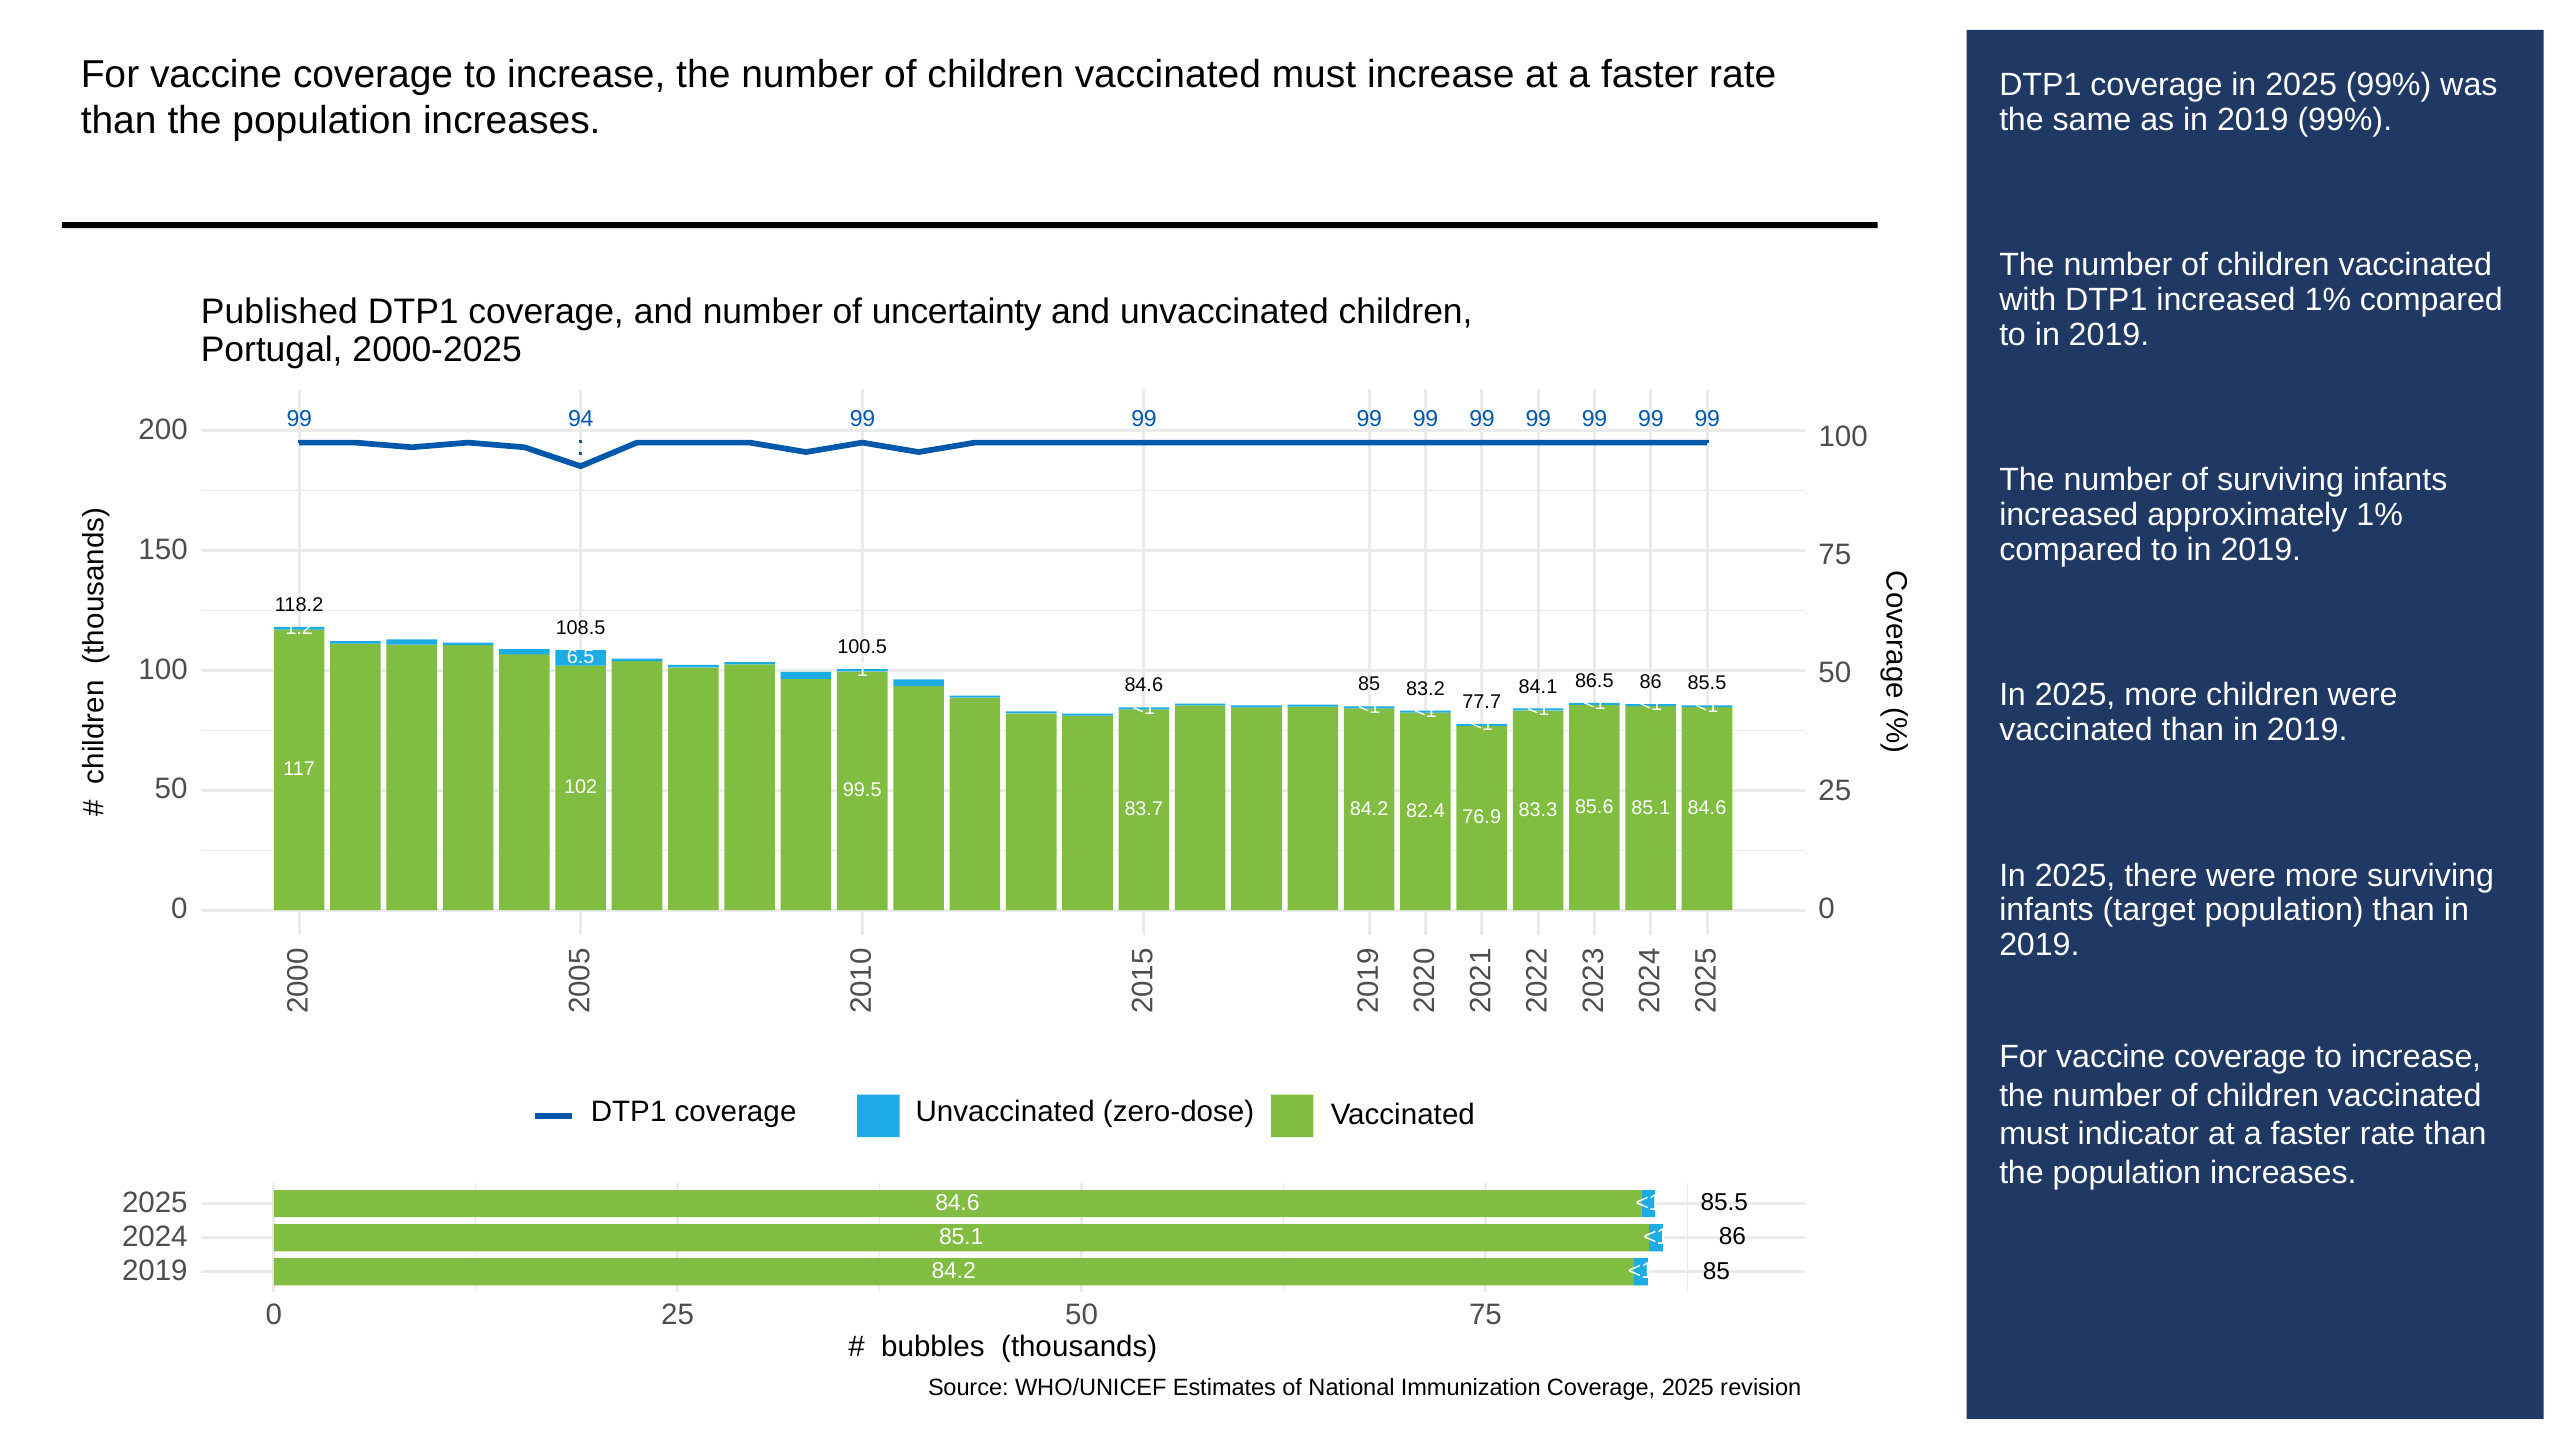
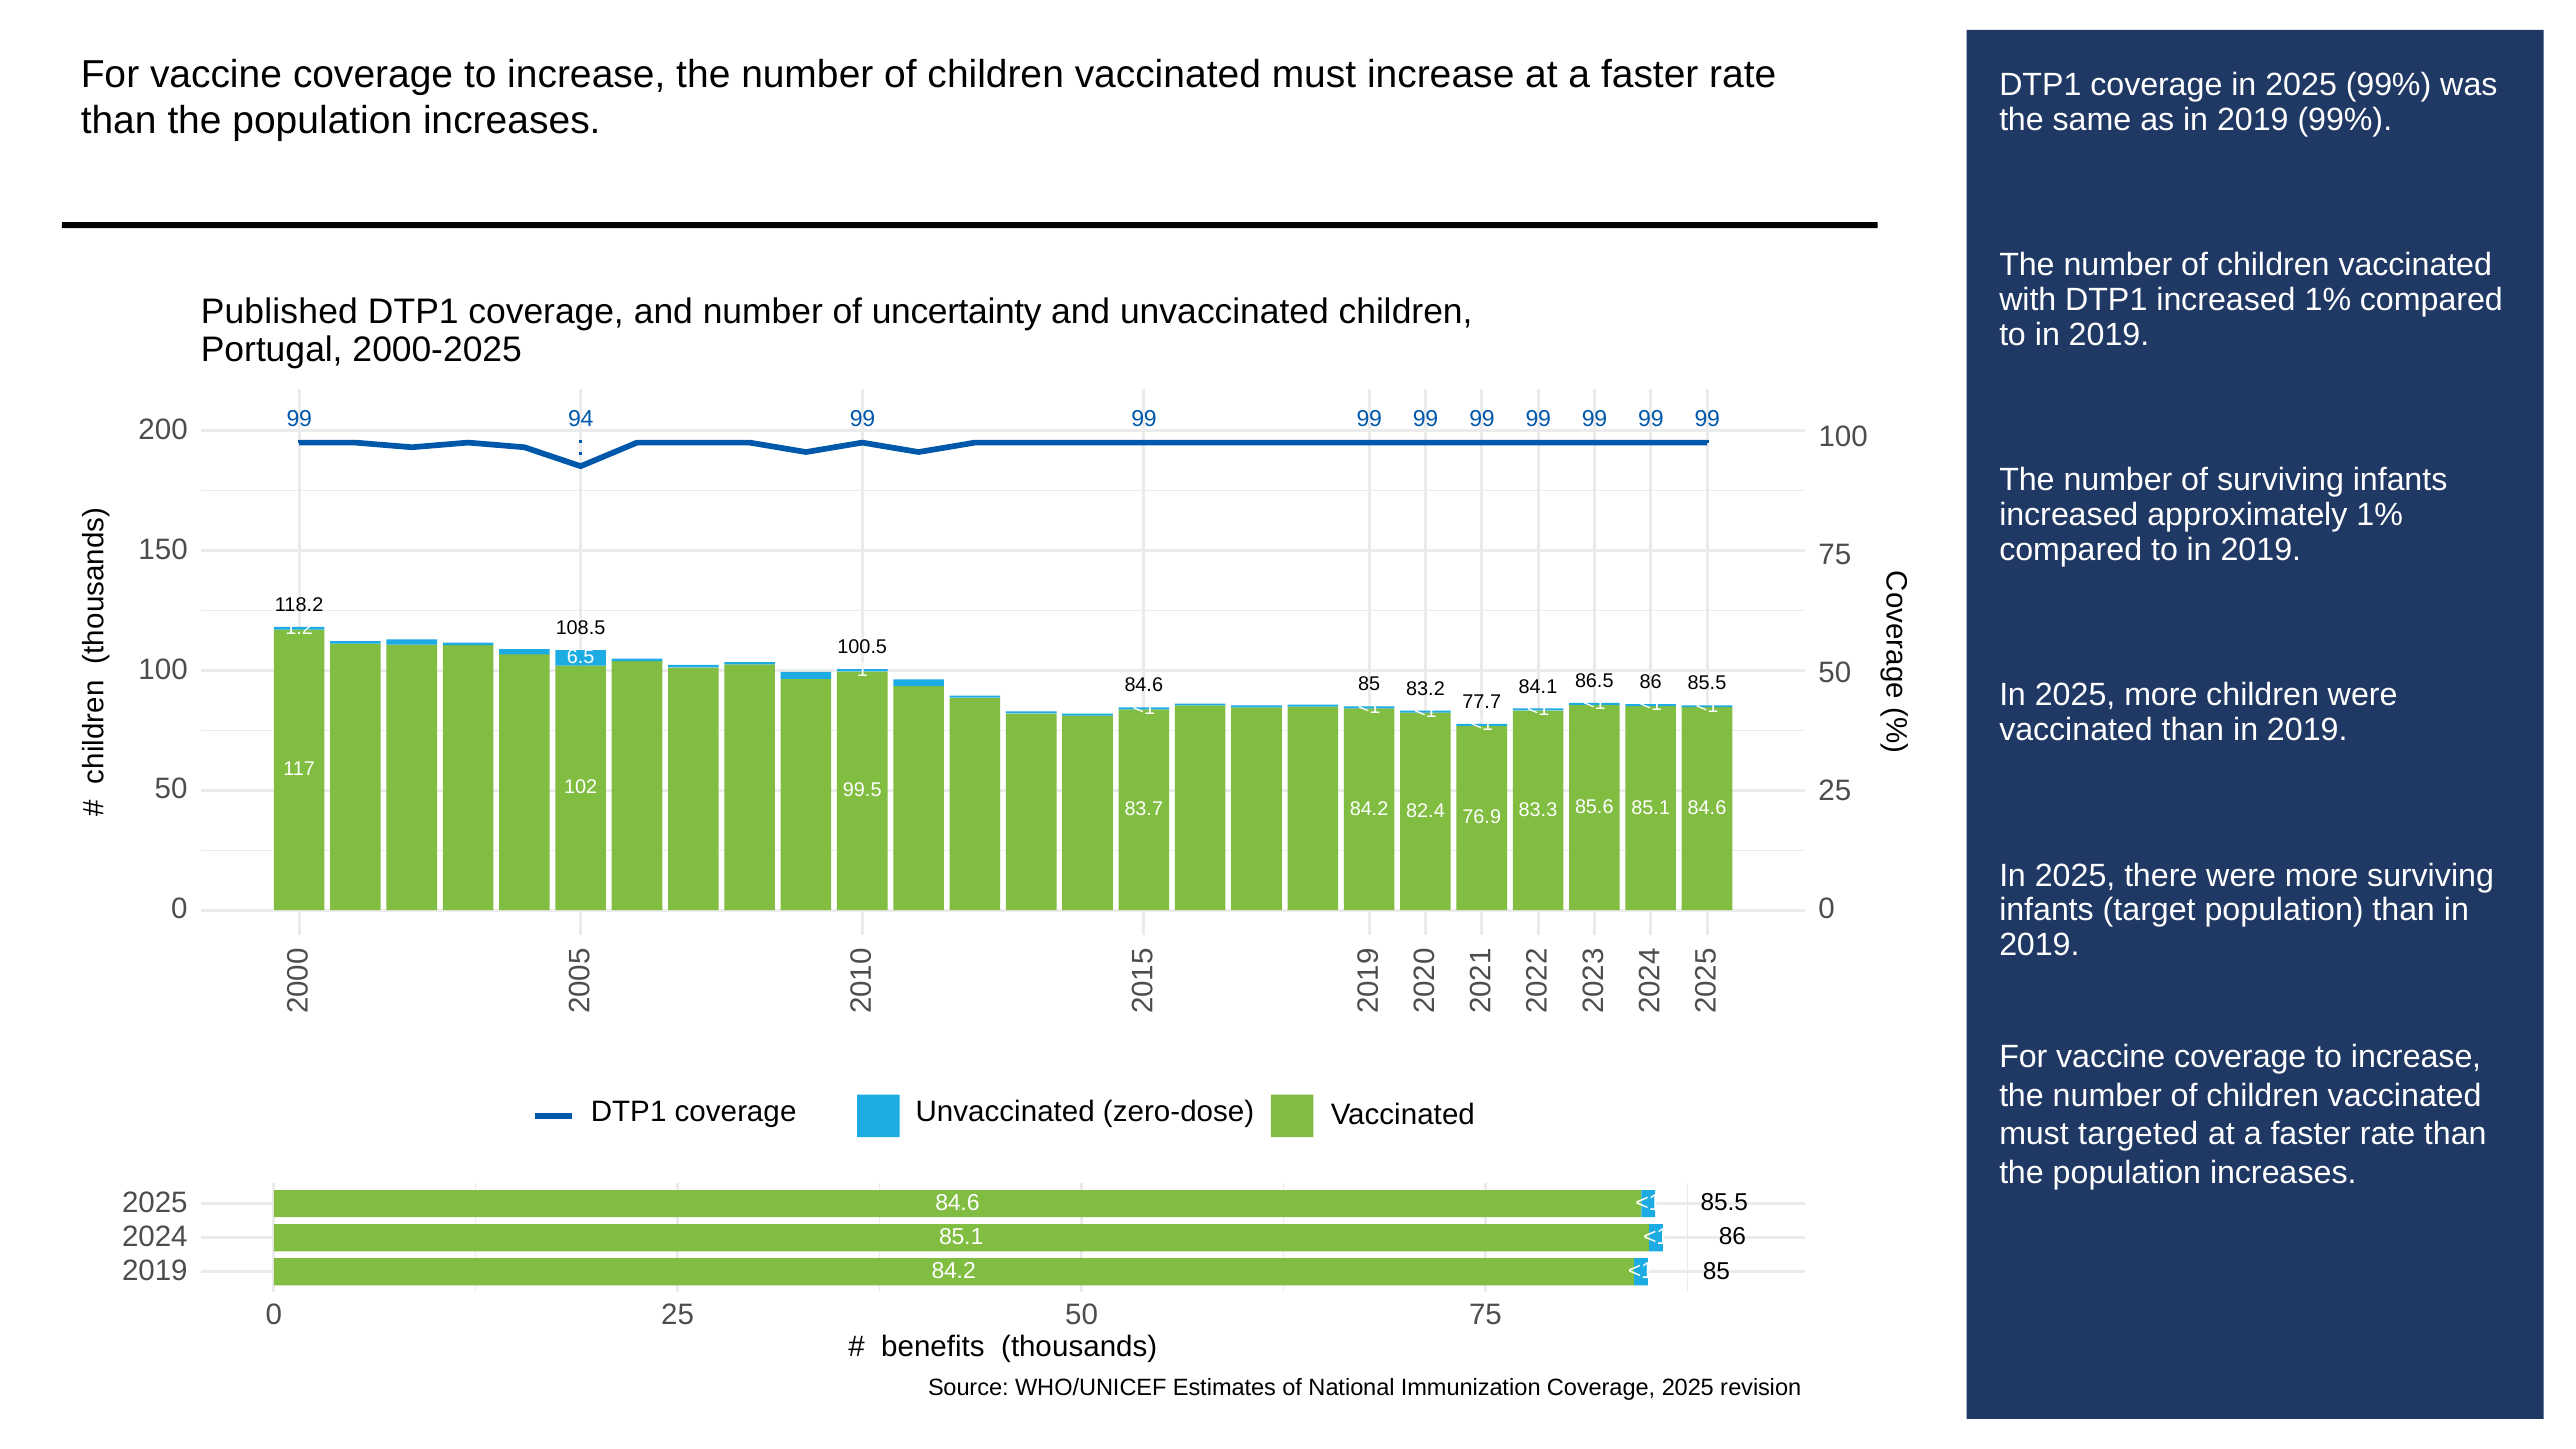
indicator: indicator -> targeted (2138, 1134)
bubbles: bubbles -> benefits (933, 1346)
